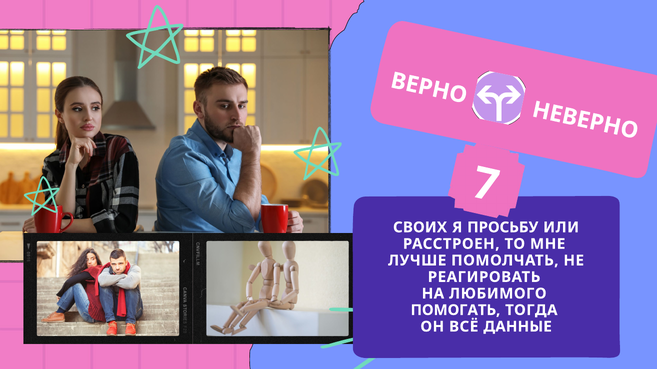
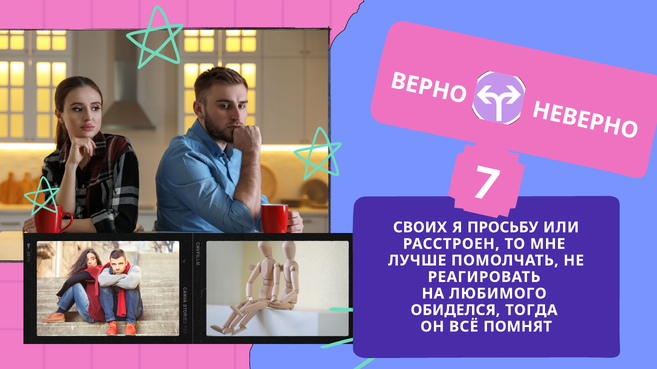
ПОМОГАТЬ: ПОМОГАТЬ -> ОБИДЕЛСЯ (455, 311)
ДАННЫЕ: ДАННЫЕ -> ПОМНЯТ (518, 327)
